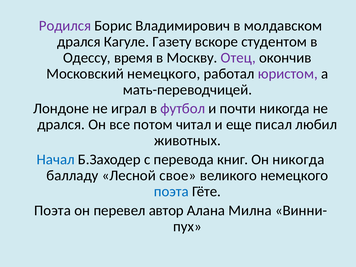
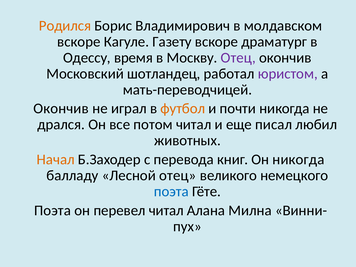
Родился colour: purple -> orange (65, 26)
дрался: дрался -> вскоре (79, 42)
студентом: студентом -> драматург (274, 42)
Московский немецкого: немецкого -> шотландец (164, 74)
Лондоне: Лондоне -> Окончив (61, 109)
футбол colour: purple -> orange (183, 109)
Начал colour: blue -> orange (56, 159)
Лесной свое: свое -> отец (178, 175)
перевел автор: автор -> читал (166, 210)
